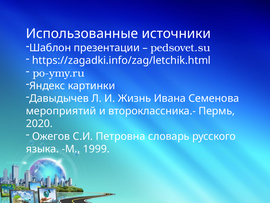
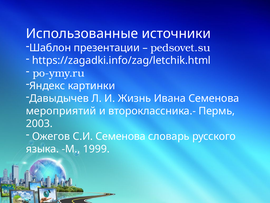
2020: 2020 -> 2003 (39, 123)
С.И Петровна: Петровна -> Семенова (121, 136)
